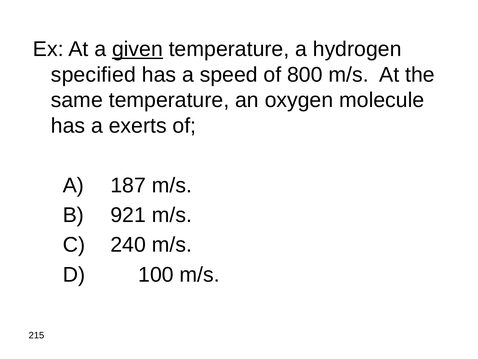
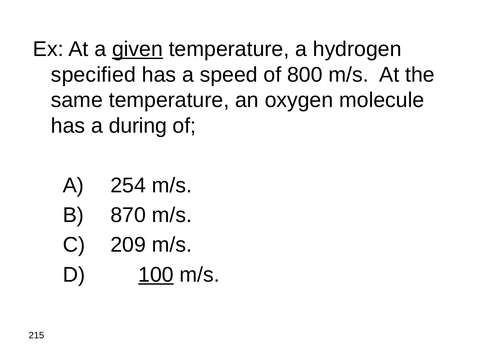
exerts: exerts -> during (138, 126)
187: 187 -> 254 (128, 185)
921: 921 -> 870 (128, 215)
240: 240 -> 209 (128, 245)
100 underline: none -> present (156, 274)
